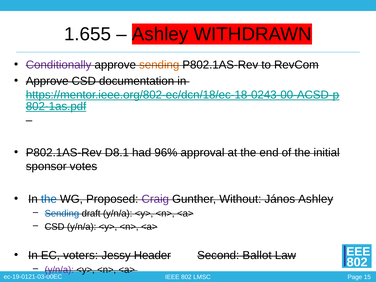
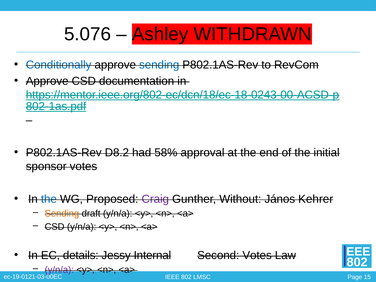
1.655: 1.655 -> 5.076 (88, 34)
Conditionally colour: purple -> blue (59, 65)
sending colour: orange -> blue (159, 65)
D8.1: D8.1 -> D8.2 (117, 153)
96%: 96% -> 58% (166, 153)
János Ashley: Ashley -> Kehrer (316, 199)
Sending colour: blue -> orange (62, 213)
voters: voters -> details (81, 255)
Header: Header -> Internal (152, 255)
Second Ballot: Ballot -> Votes (257, 255)
